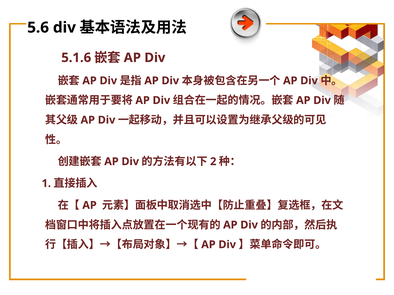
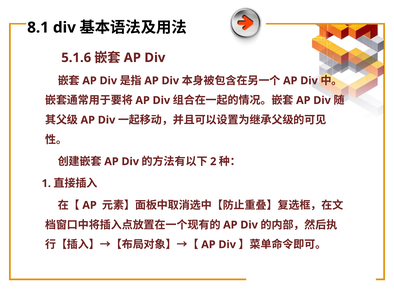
5.6: 5.6 -> 8.1 (38, 28)
